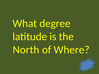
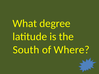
North: North -> South (26, 50)
